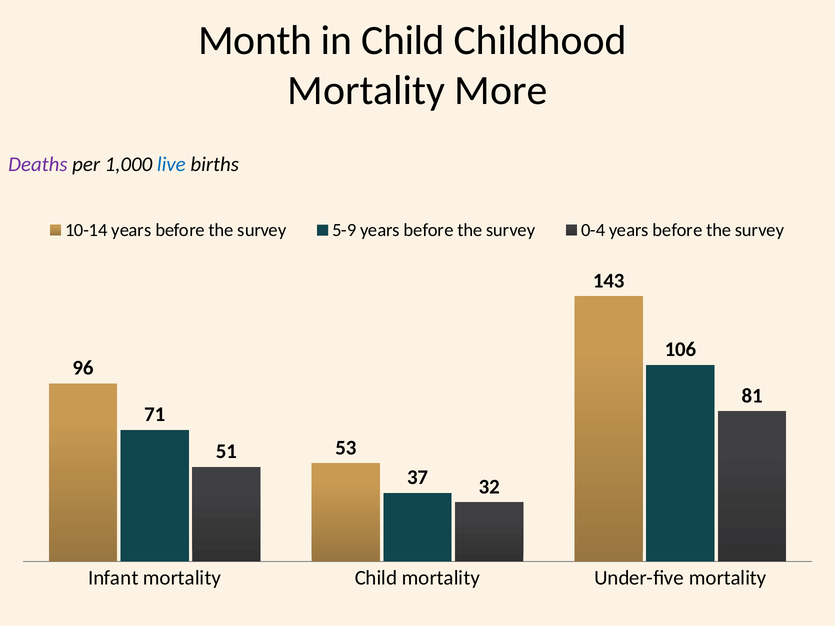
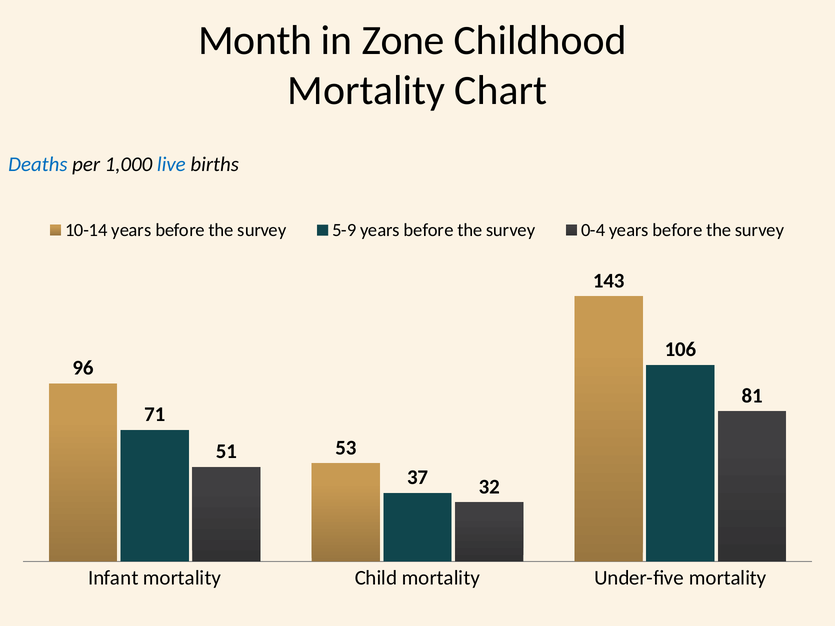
in Child: Child -> Zone (403, 40)
More: More -> Chart (501, 91)
Deaths colour: purple -> blue (38, 164)
